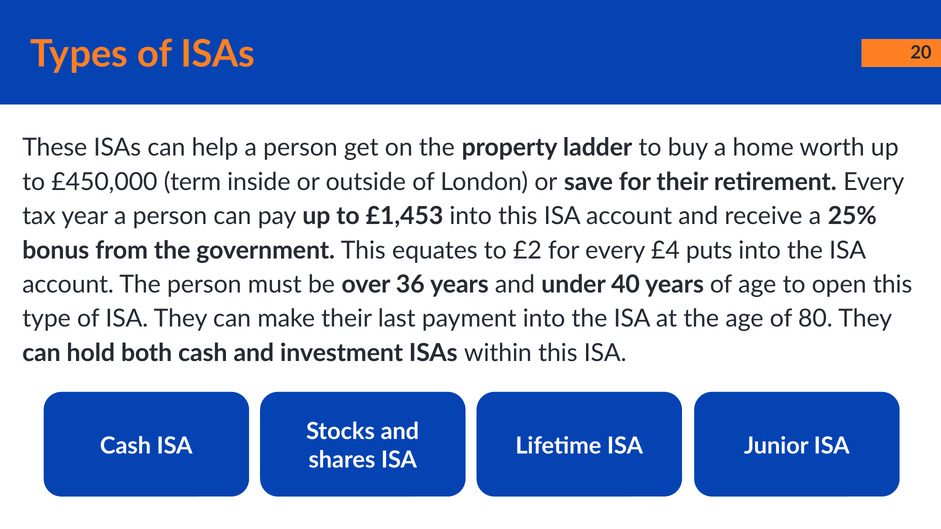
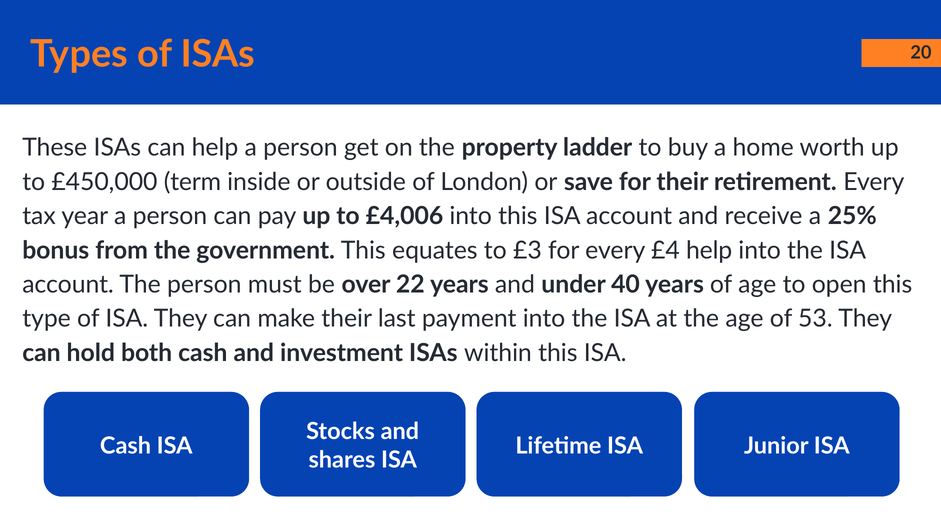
£1,453: £1,453 -> £4,006 (405, 216)
£2: £2 -> £3 (527, 250)
£4 puts: puts -> help (709, 250)
36: 36 -> 22 (410, 285)
80: 80 -> 53 (815, 319)
